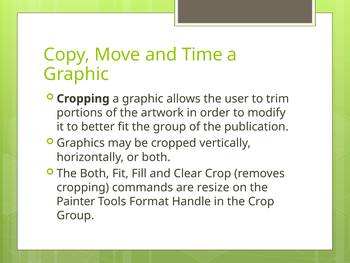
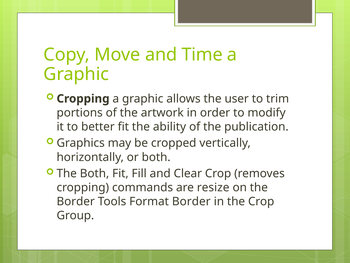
the group: group -> ability (170, 127)
Painter: Painter -> Border (76, 201)
Format Handle: Handle -> Border (191, 201)
